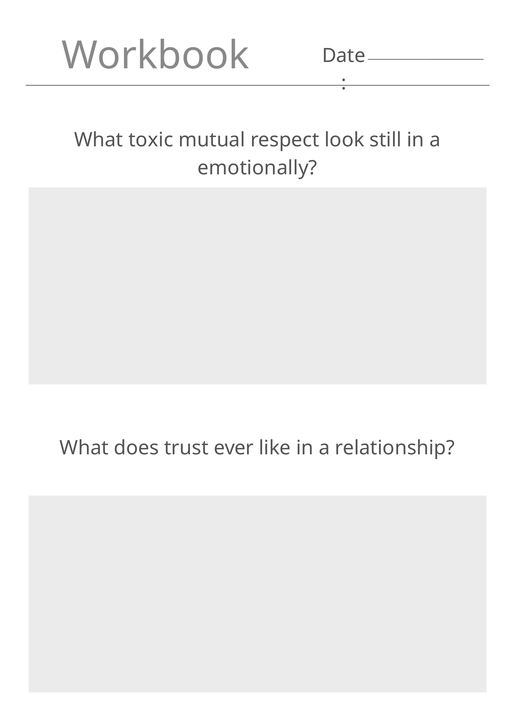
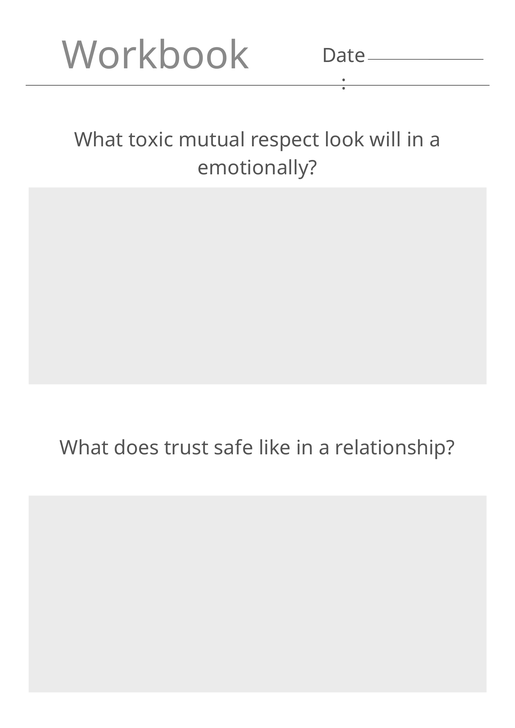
still: still -> will (385, 140)
ever: ever -> safe (234, 449)
